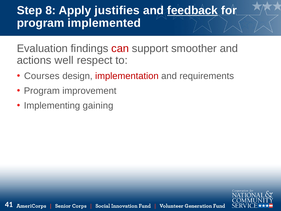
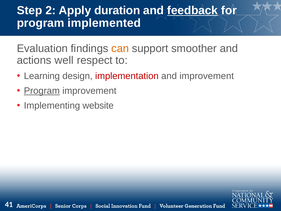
8: 8 -> 2 (51, 10)
justifies: justifies -> duration (117, 10)
can colour: red -> orange (120, 48)
Courses: Courses -> Learning (42, 76)
and requirements: requirements -> improvement (207, 76)
Program underline: none -> present (42, 91)
gaining: gaining -> website (98, 105)
